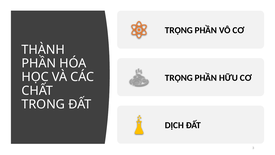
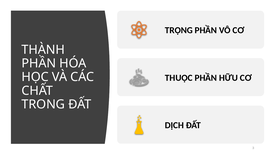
TRỌNG: TRỌNG -> THUỘC (179, 78)
